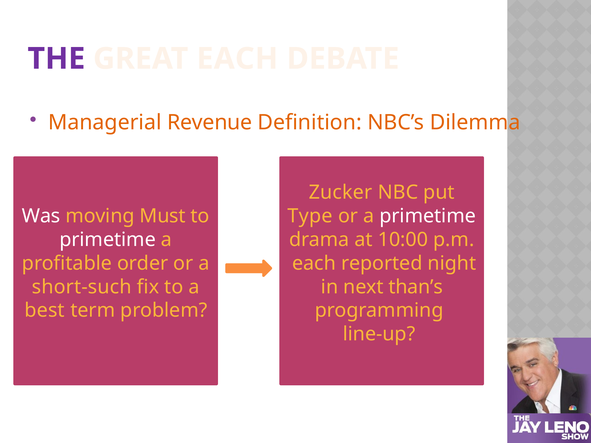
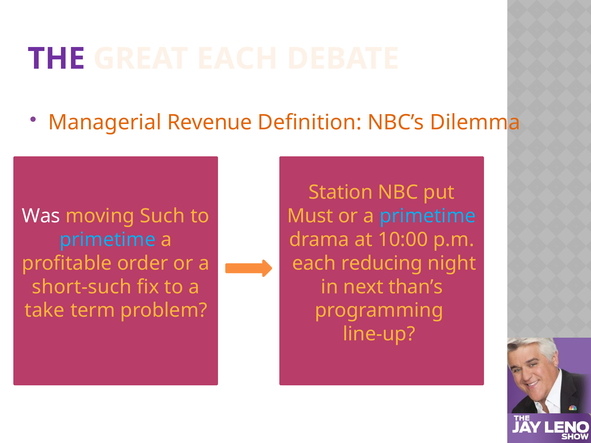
Zucker: Zucker -> Station (341, 192)
Must: Must -> Such (162, 216)
Type: Type -> Must (310, 216)
primetime colour: white -> light blue (428, 216)
primetime colour: white -> light blue (108, 240)
reported: reported -> reducing (382, 263)
best: best -> take (45, 311)
